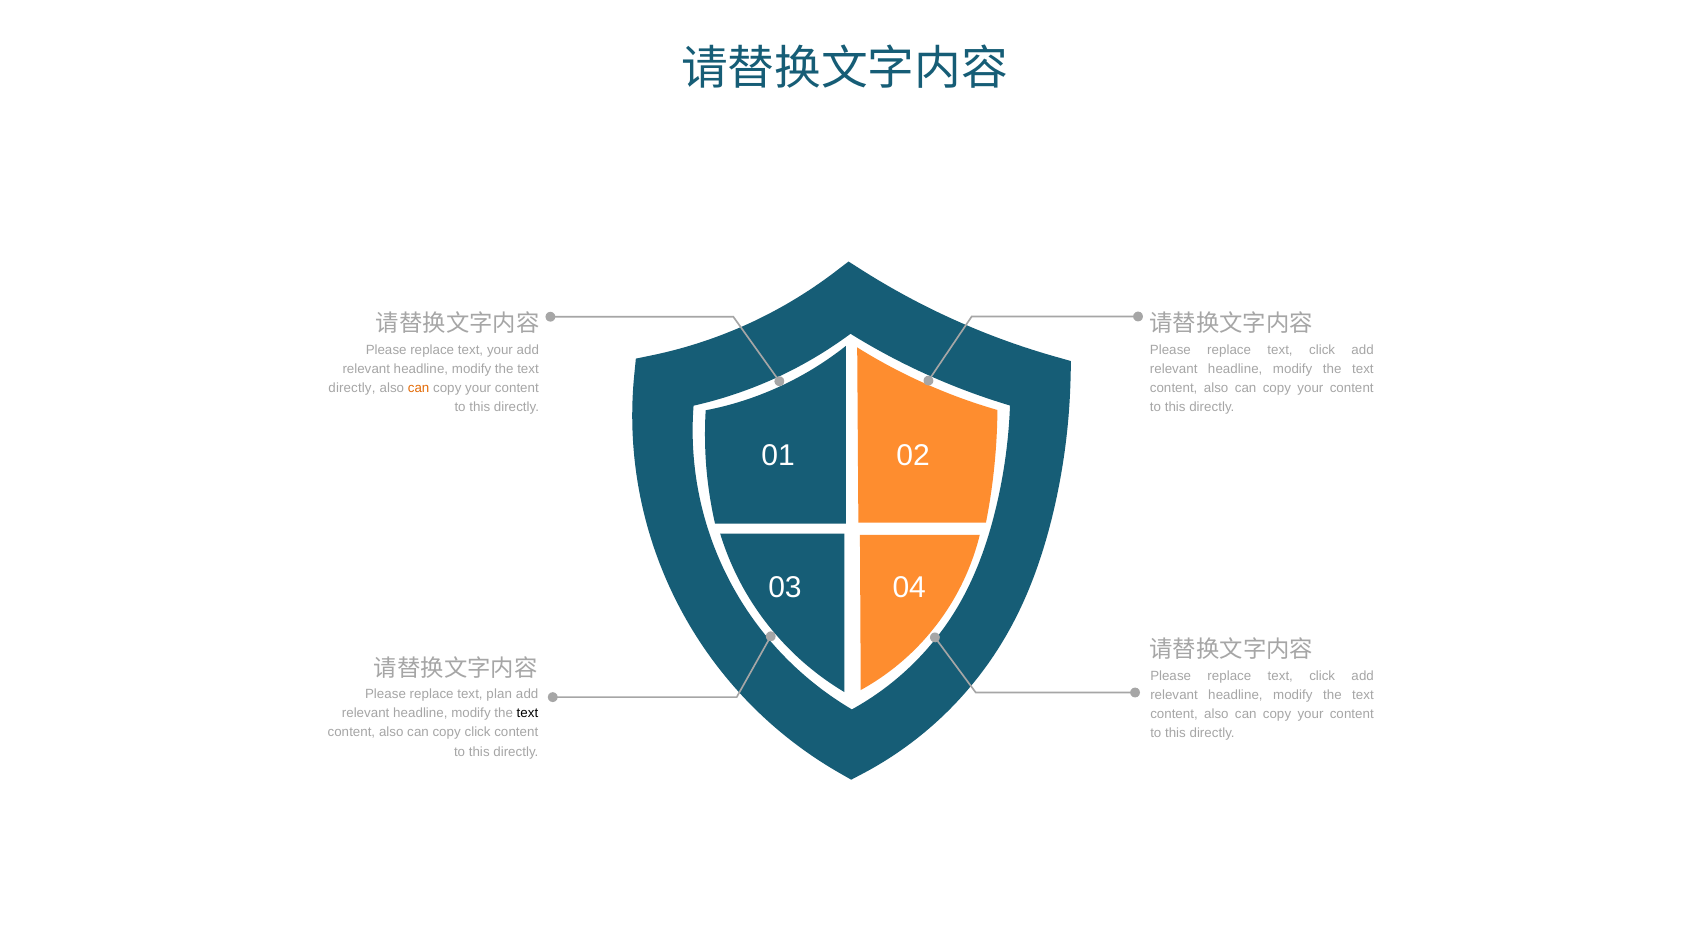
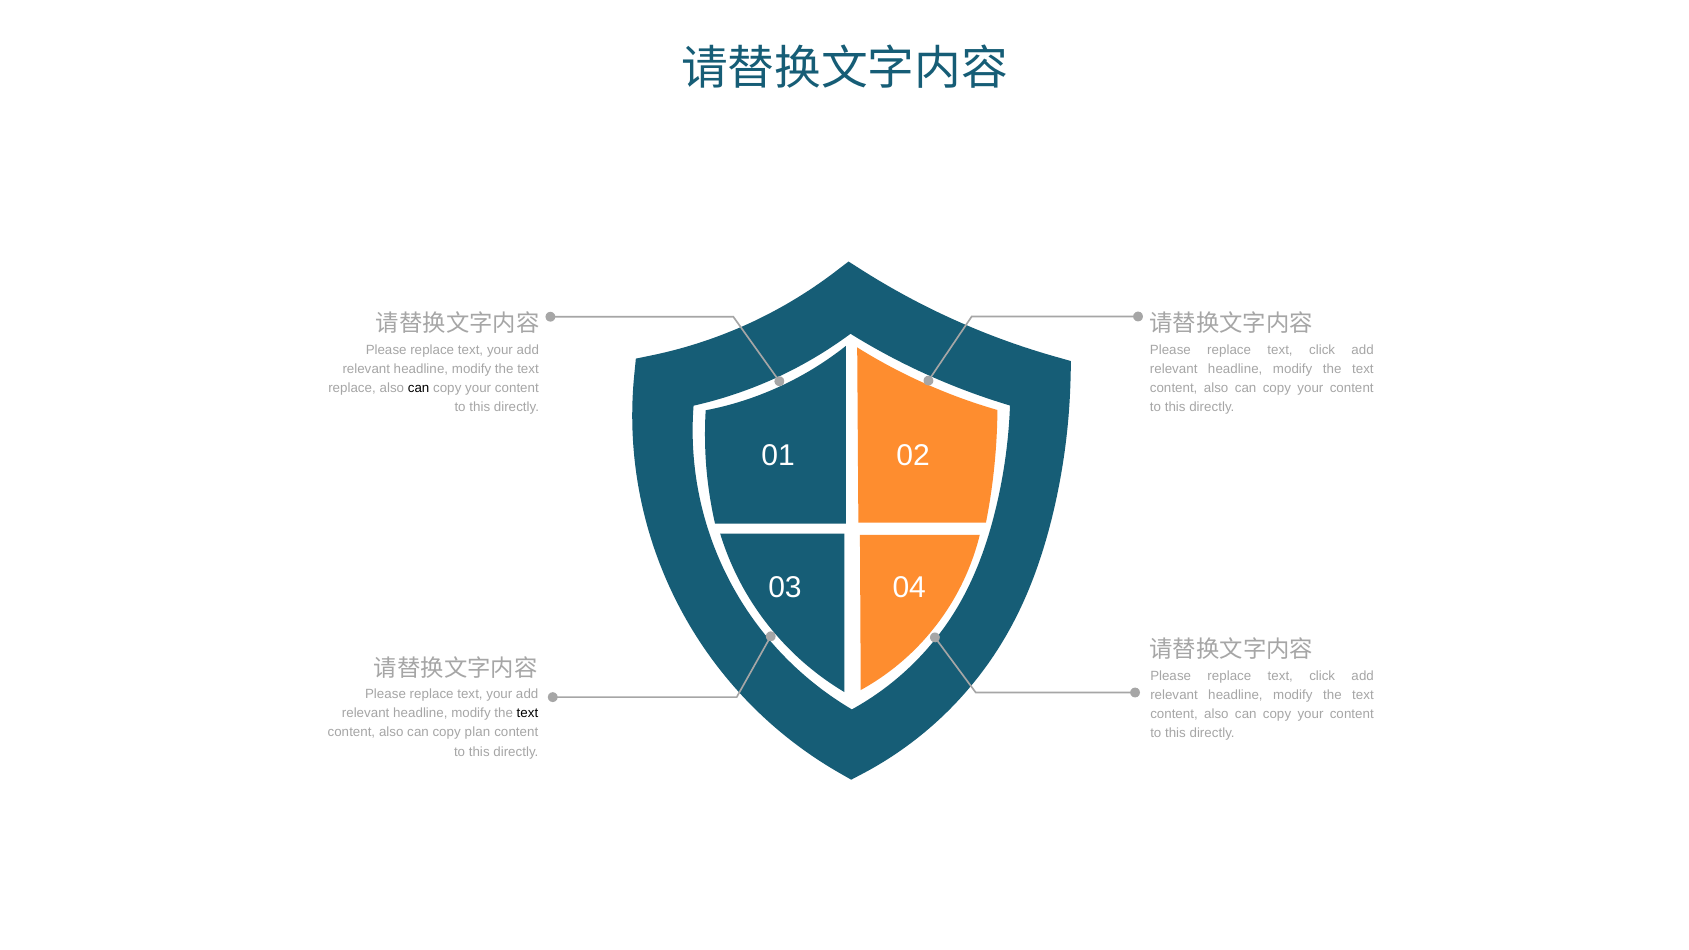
directly: directly -> replace (352, 388)
can colour: orange -> black (419, 388)
plan: plan -> your (499, 694)
copy click: click -> plan (478, 733)
